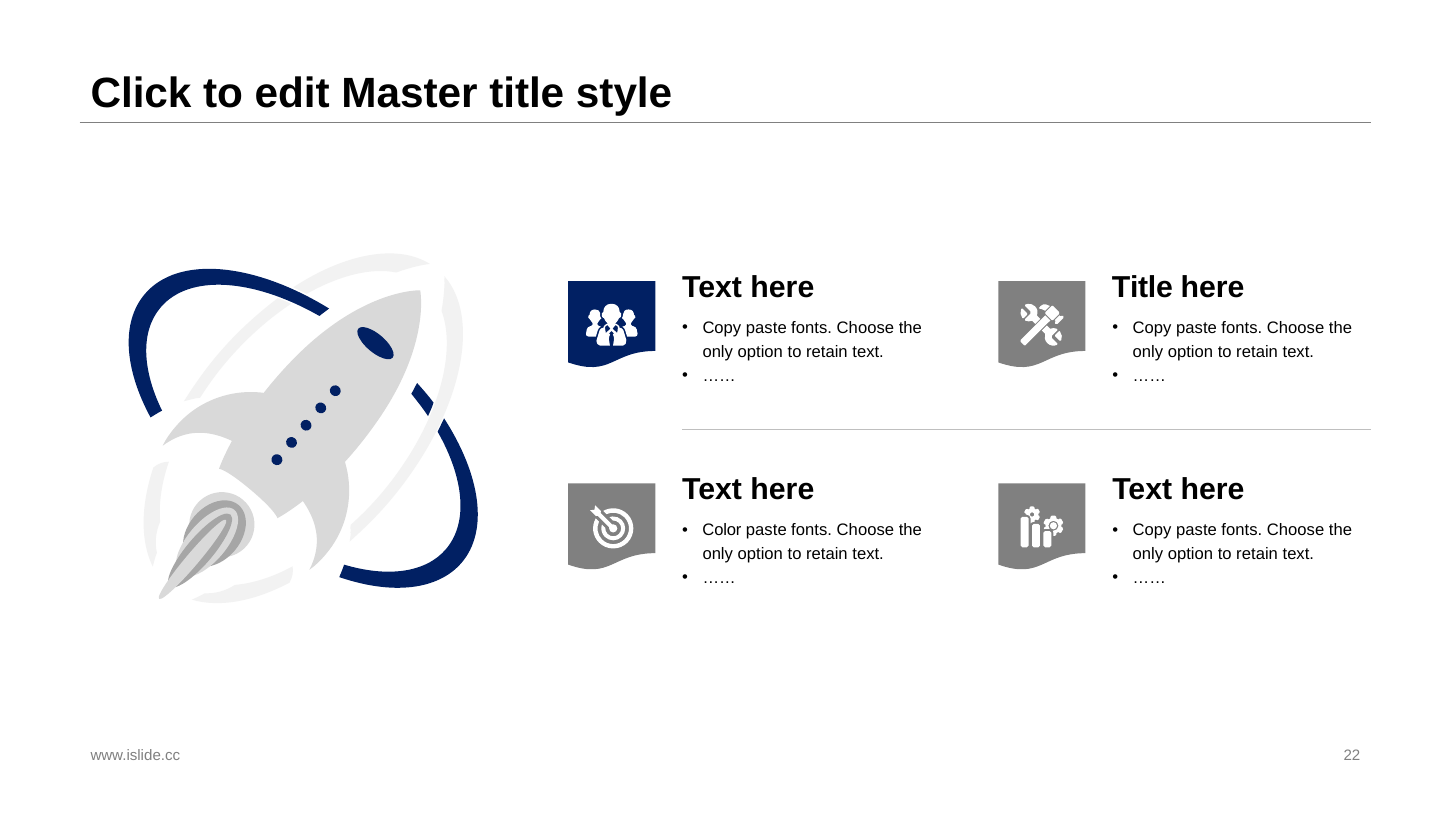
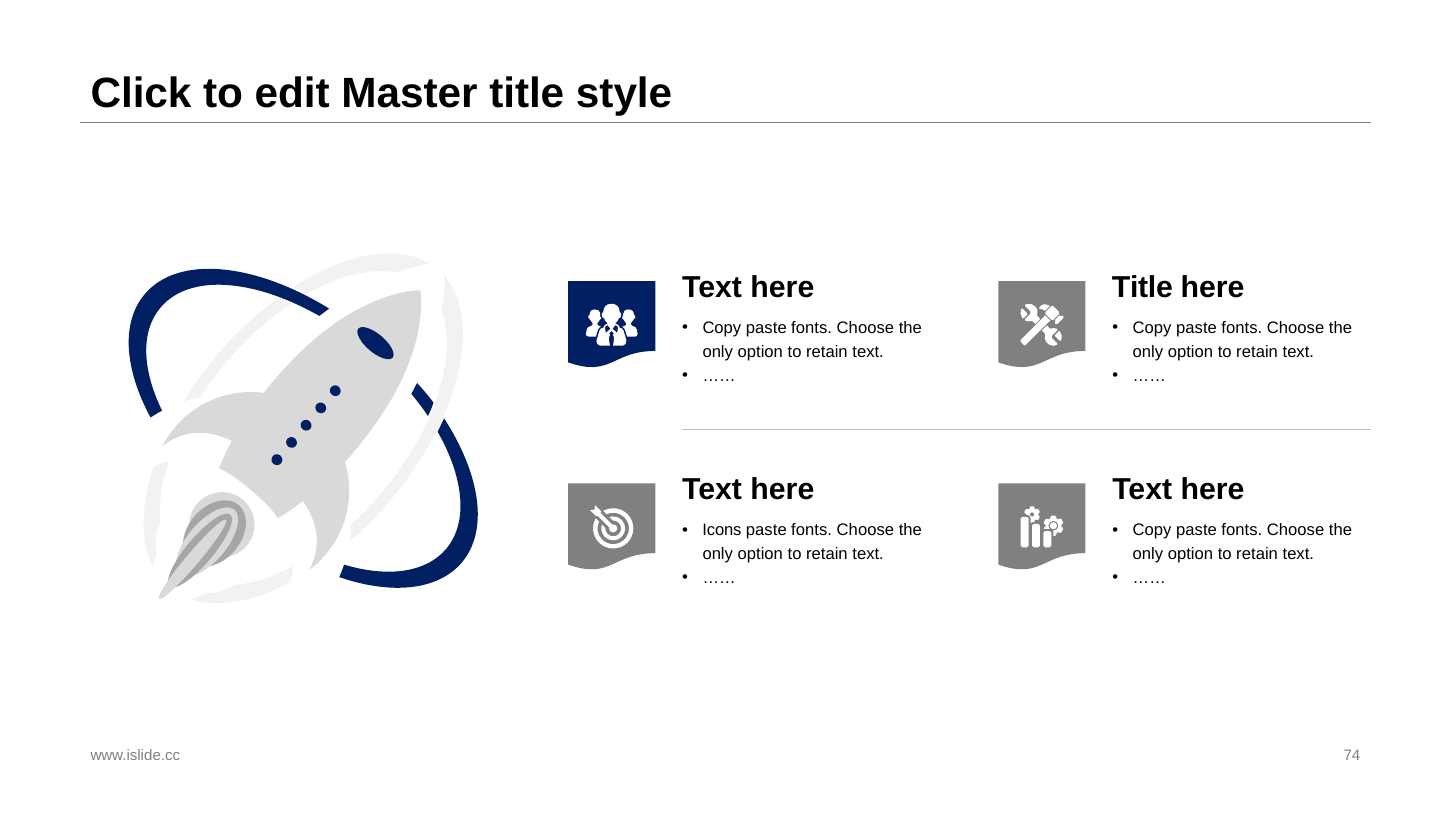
Color: Color -> Icons (722, 531)
22: 22 -> 74 (1352, 756)
